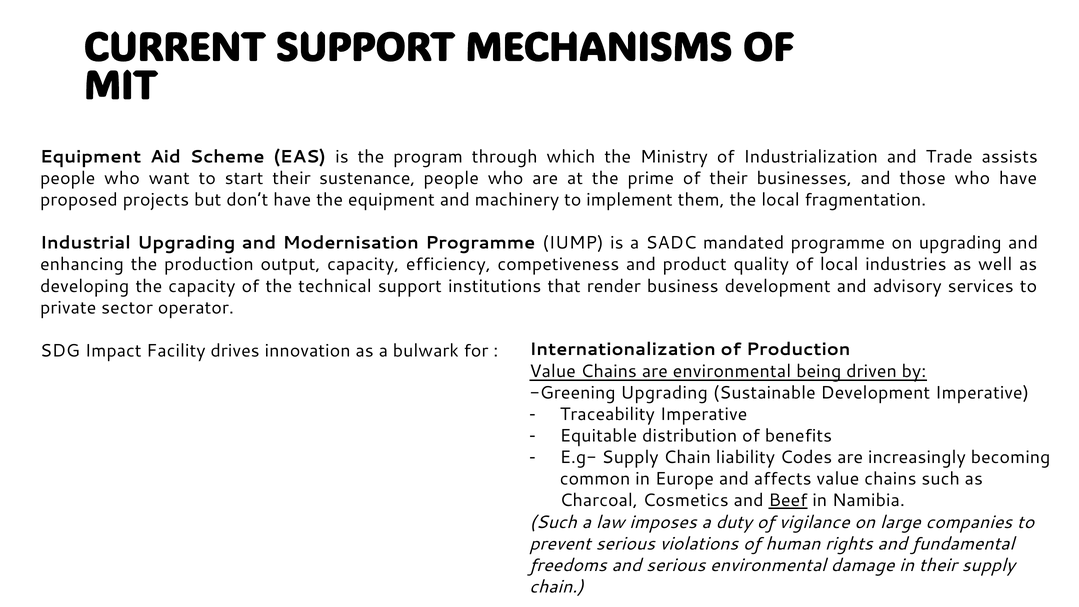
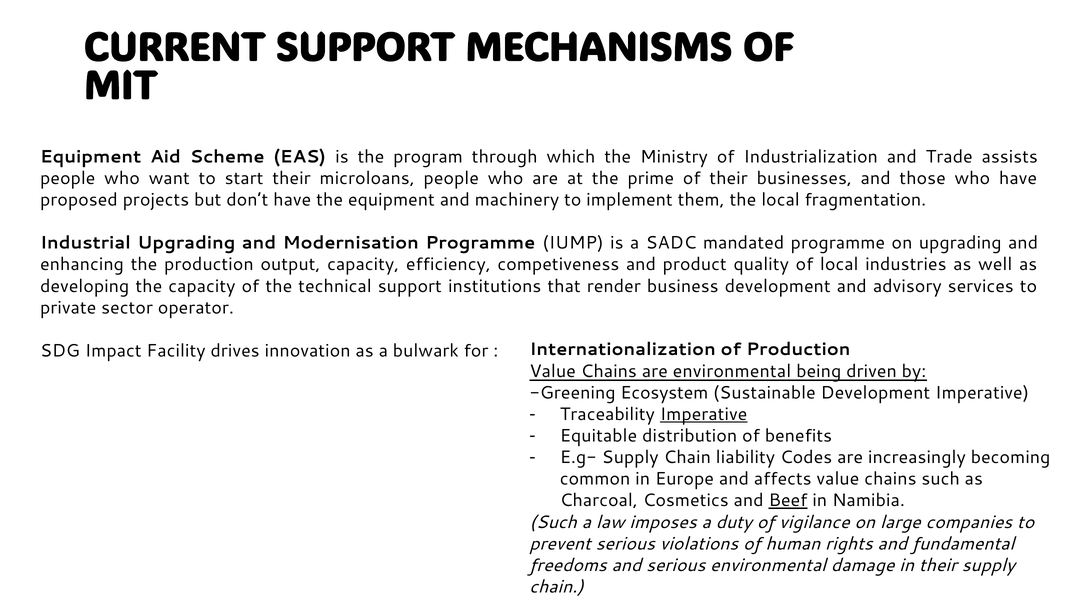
sustenance: sustenance -> microloans (367, 178)
Greening Upgrading: Upgrading -> Ecosystem (664, 393)
Imperative underline: none -> present (704, 414)
